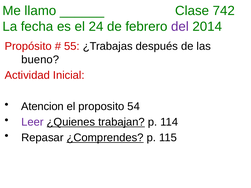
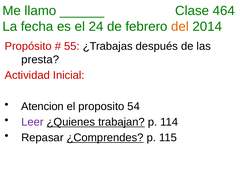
742: 742 -> 464 (224, 11)
del colour: purple -> orange (180, 27)
bueno: bueno -> presta (40, 60)
